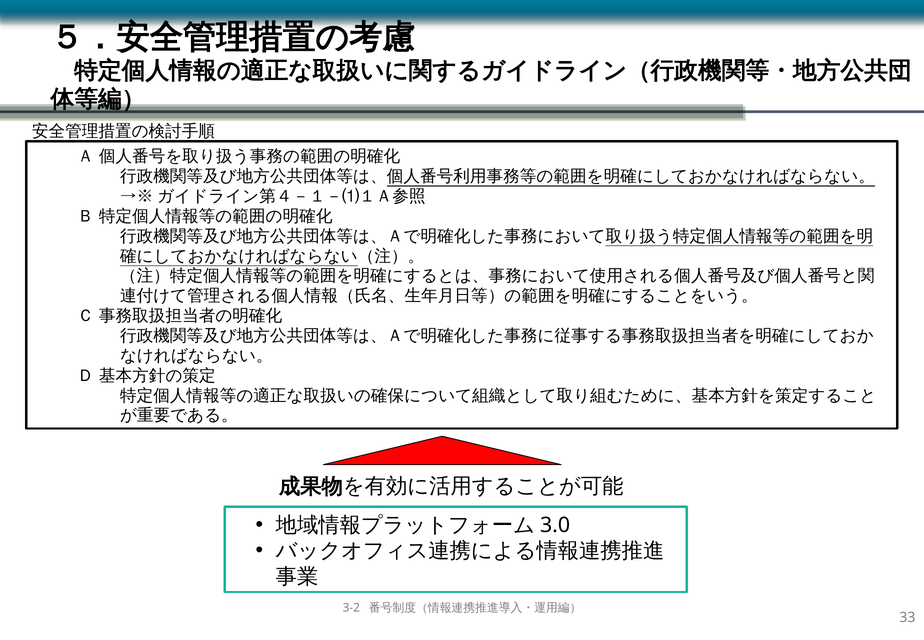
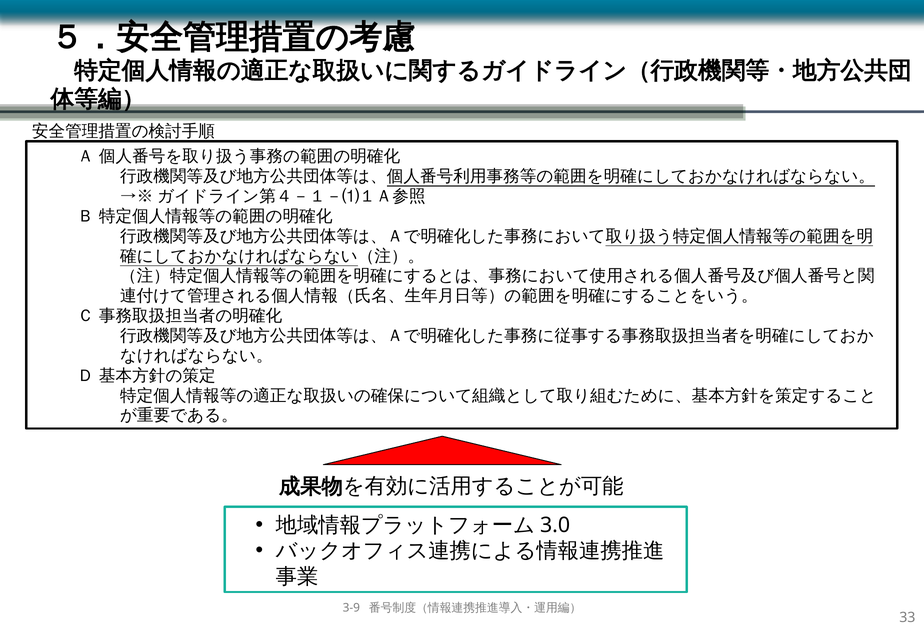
3-2: 3-2 -> 3-9 (351, 608)
